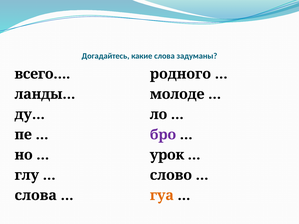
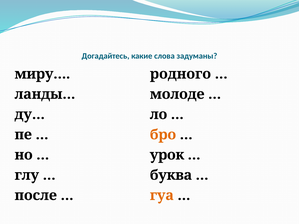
всего…: всего… -> миру… (42, 74)
бро colour: purple -> orange (163, 135)
слово: слово -> буква (171, 175)
слова: слова -> после (36, 196)
